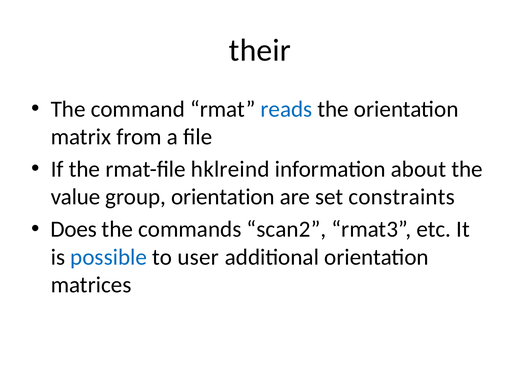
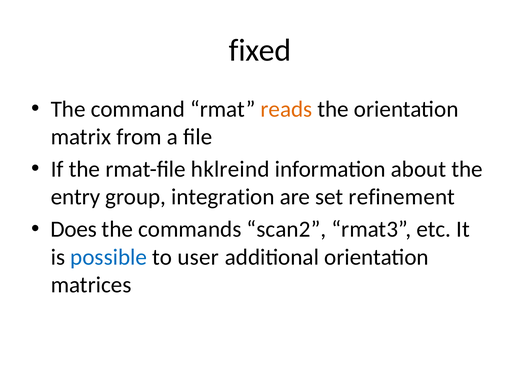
their: their -> fixed (260, 50)
reads colour: blue -> orange (286, 109)
value: value -> entry (75, 197)
group orientation: orientation -> integration (223, 197)
constraints: constraints -> refinement (402, 197)
